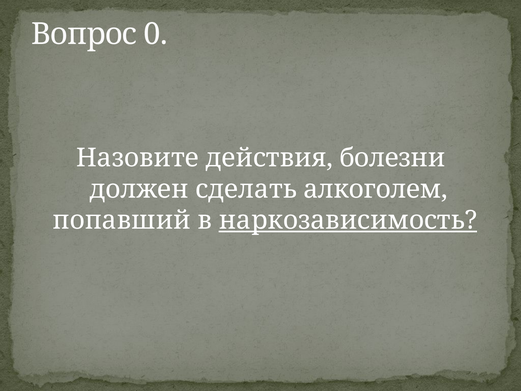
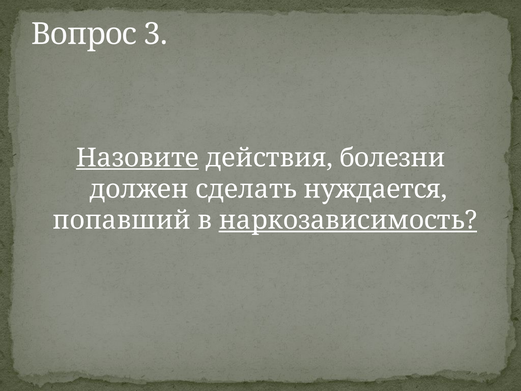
0: 0 -> 3 (155, 34)
Назовите underline: none -> present (137, 158)
алкоголем: алкоголем -> нуждается (376, 189)
